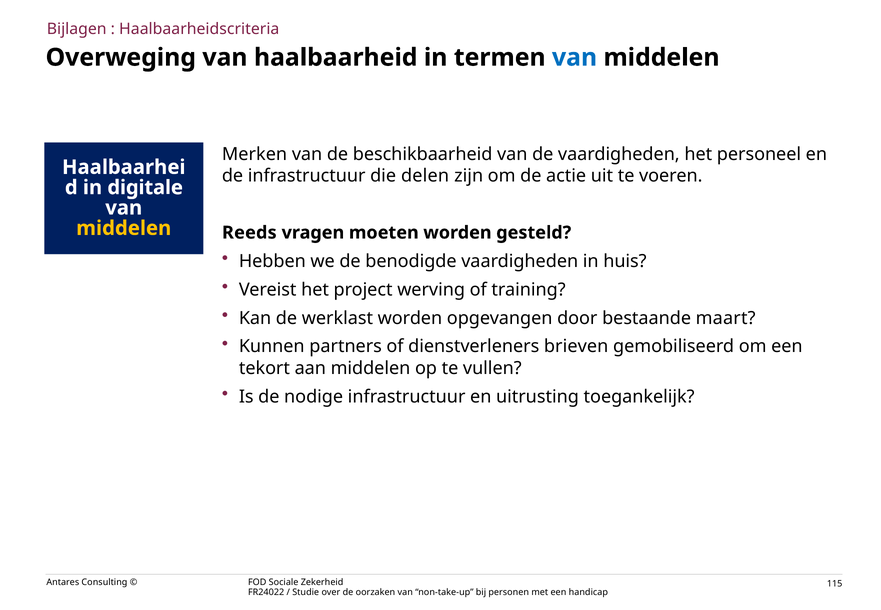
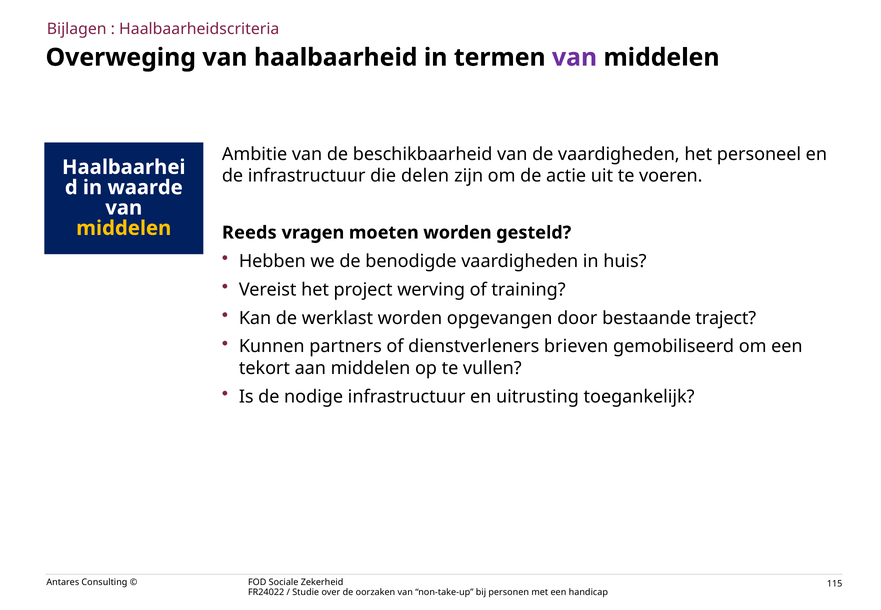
van colour: blue -> purple (575, 57)
Merken: Merken -> Ambitie (255, 154)
digitale: digitale -> waarde (145, 188)
maart: maart -> traject (726, 318)
